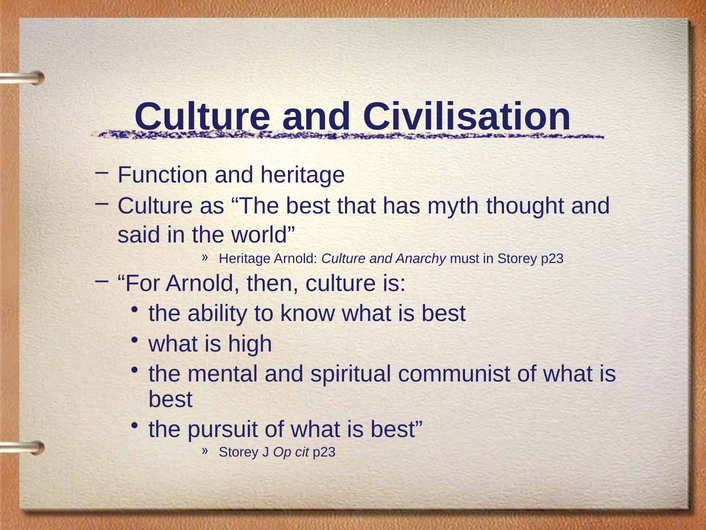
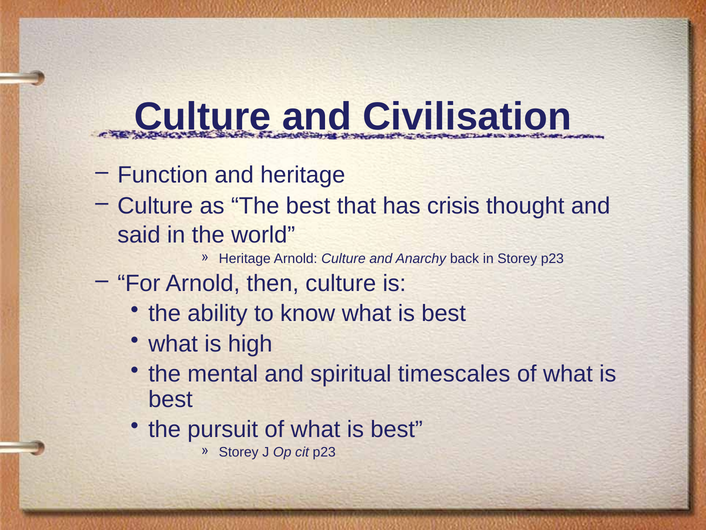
myth: myth -> crisis (453, 206)
must: must -> back (465, 258)
communist: communist -> timescales (454, 374)
